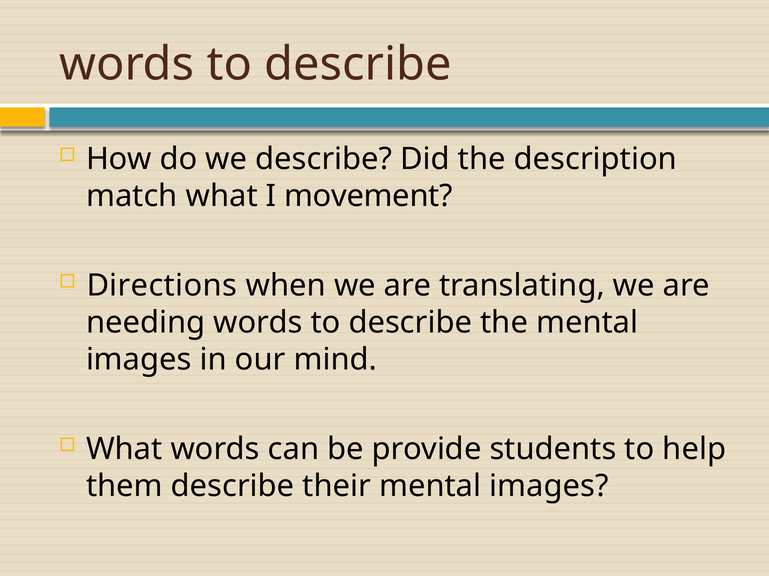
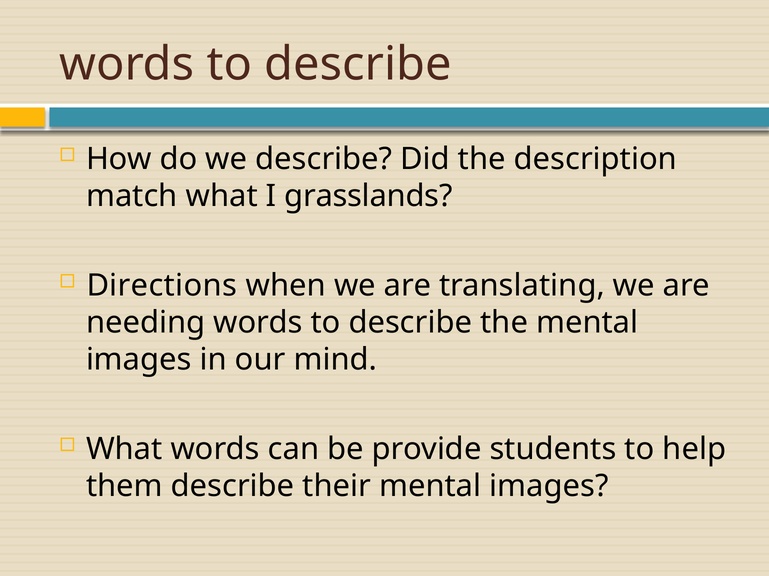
movement: movement -> grasslands (368, 196)
